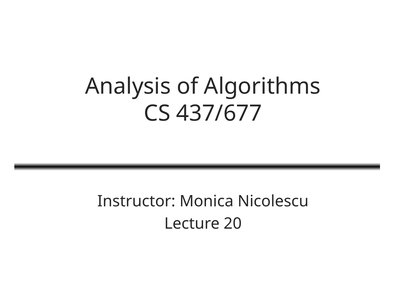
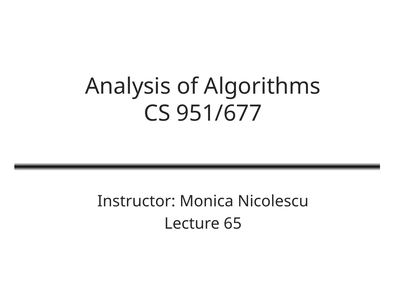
437/677: 437/677 -> 951/677 (219, 113)
20: 20 -> 65 (233, 224)
